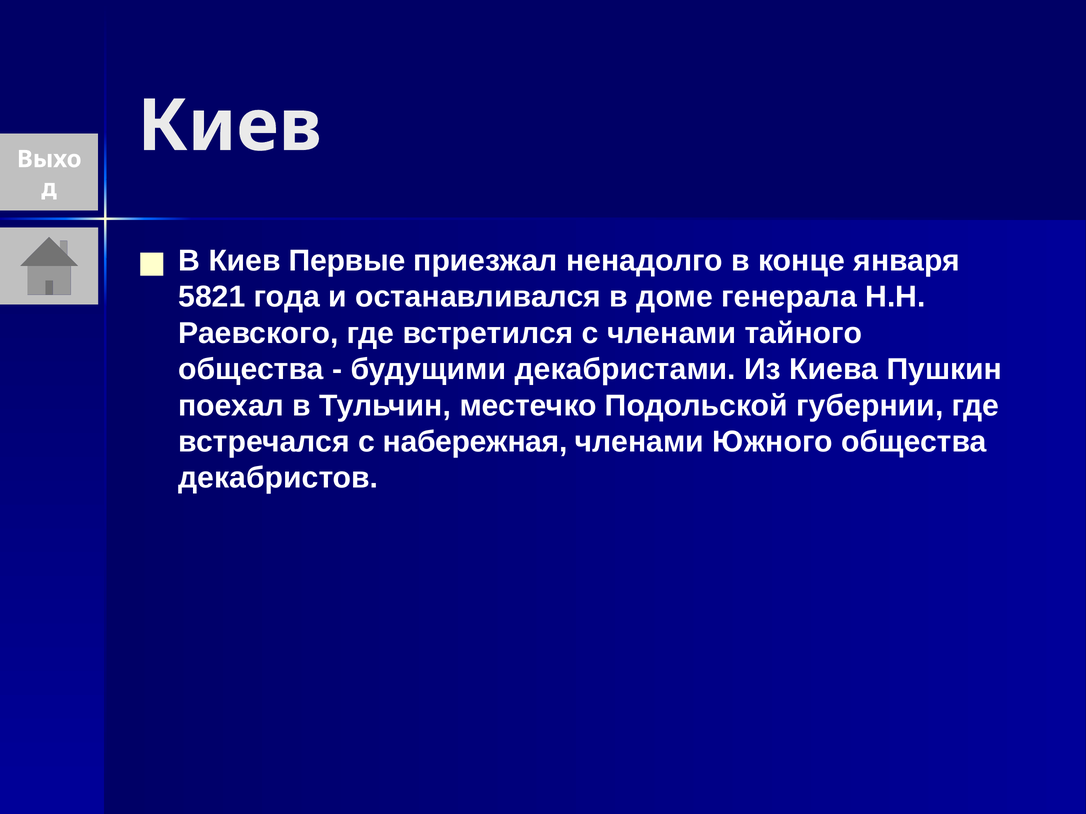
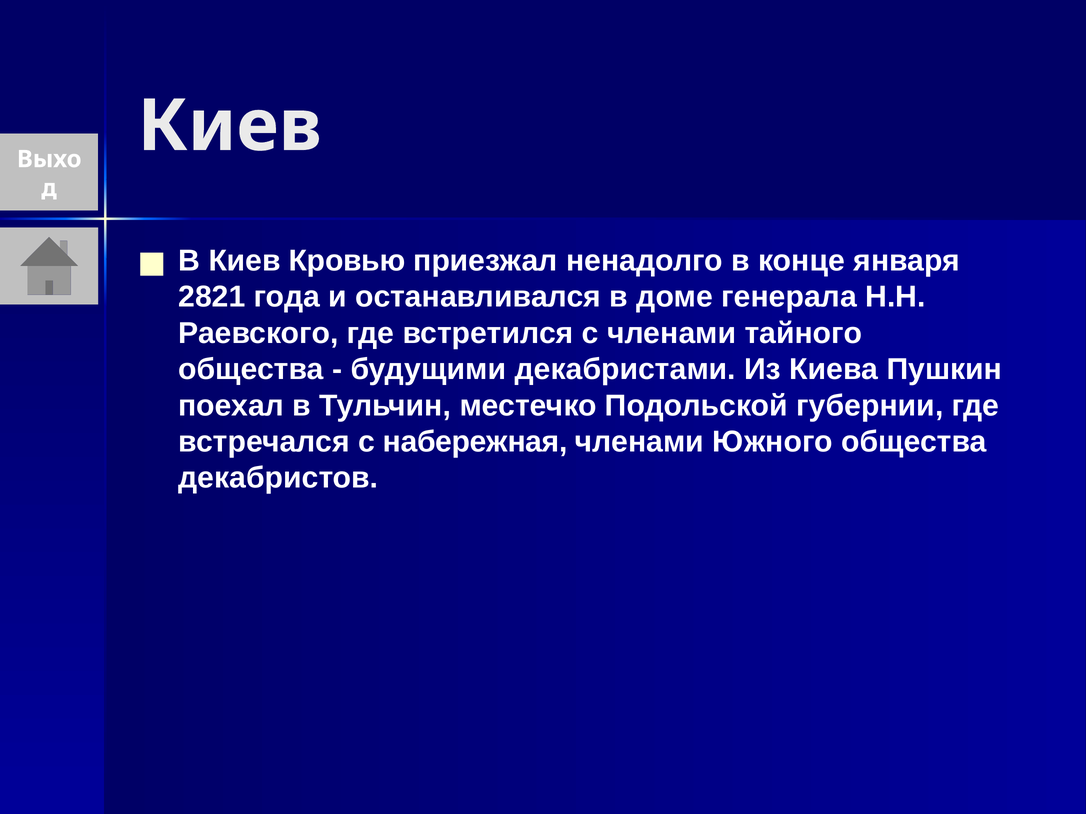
Первые: Первые -> Кровью (347, 261)
5821: 5821 -> 2821 (212, 297)
